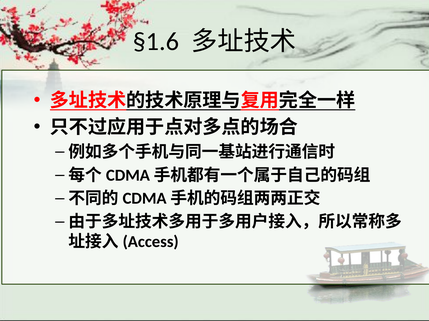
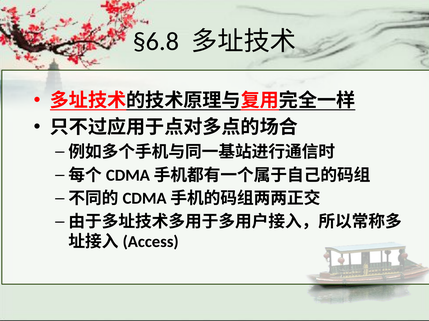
§1.6: §1.6 -> §6.8 (156, 42)
